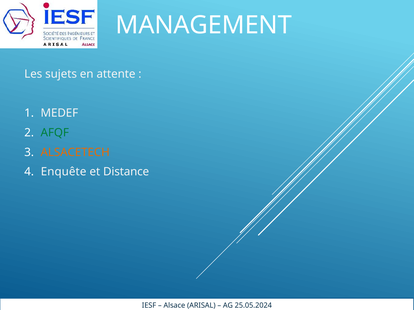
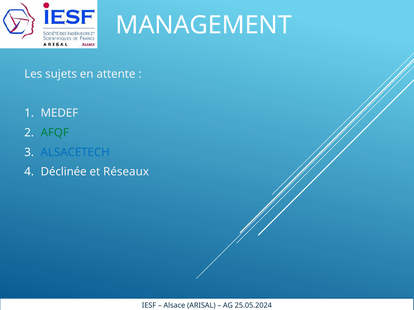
ALSACETECH colour: orange -> blue (75, 152)
Enquête: Enquête -> Déclinée (64, 172)
Distance: Distance -> Réseaux (126, 172)
